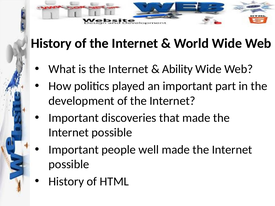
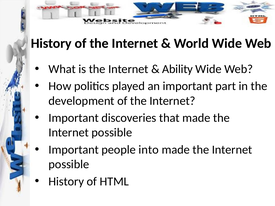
well: well -> into (149, 150)
